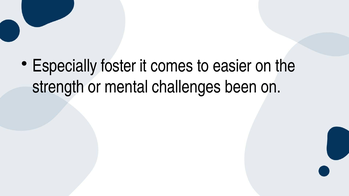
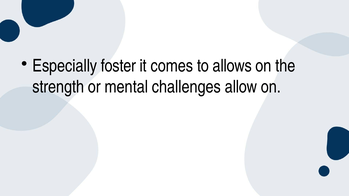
easier: easier -> allows (232, 66)
been: been -> allow (241, 87)
